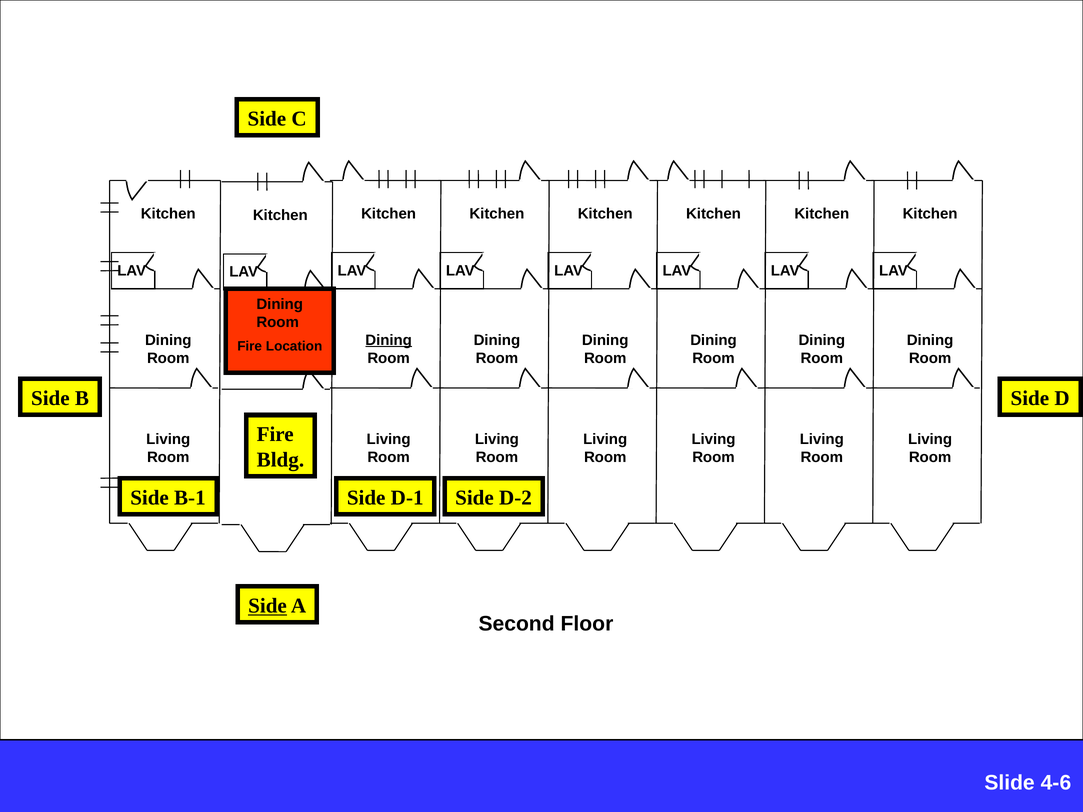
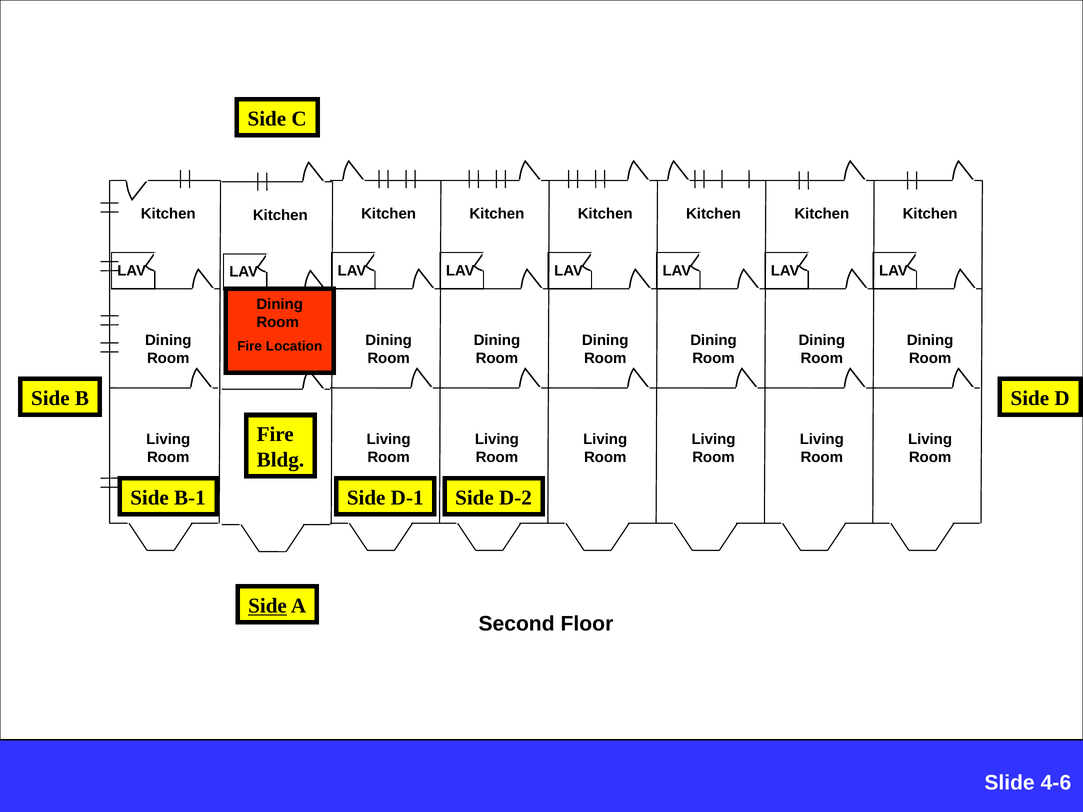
Dining underline: present -> none (389, 340)
